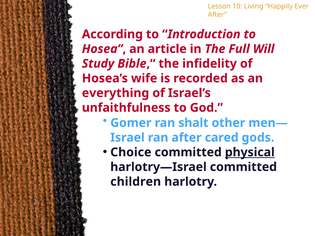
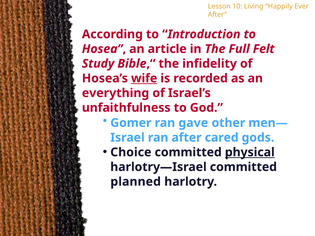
Will: Will -> Felt (264, 49)
wife underline: none -> present (144, 78)
shalt: shalt -> gave (193, 123)
children: children -> planned (136, 182)
